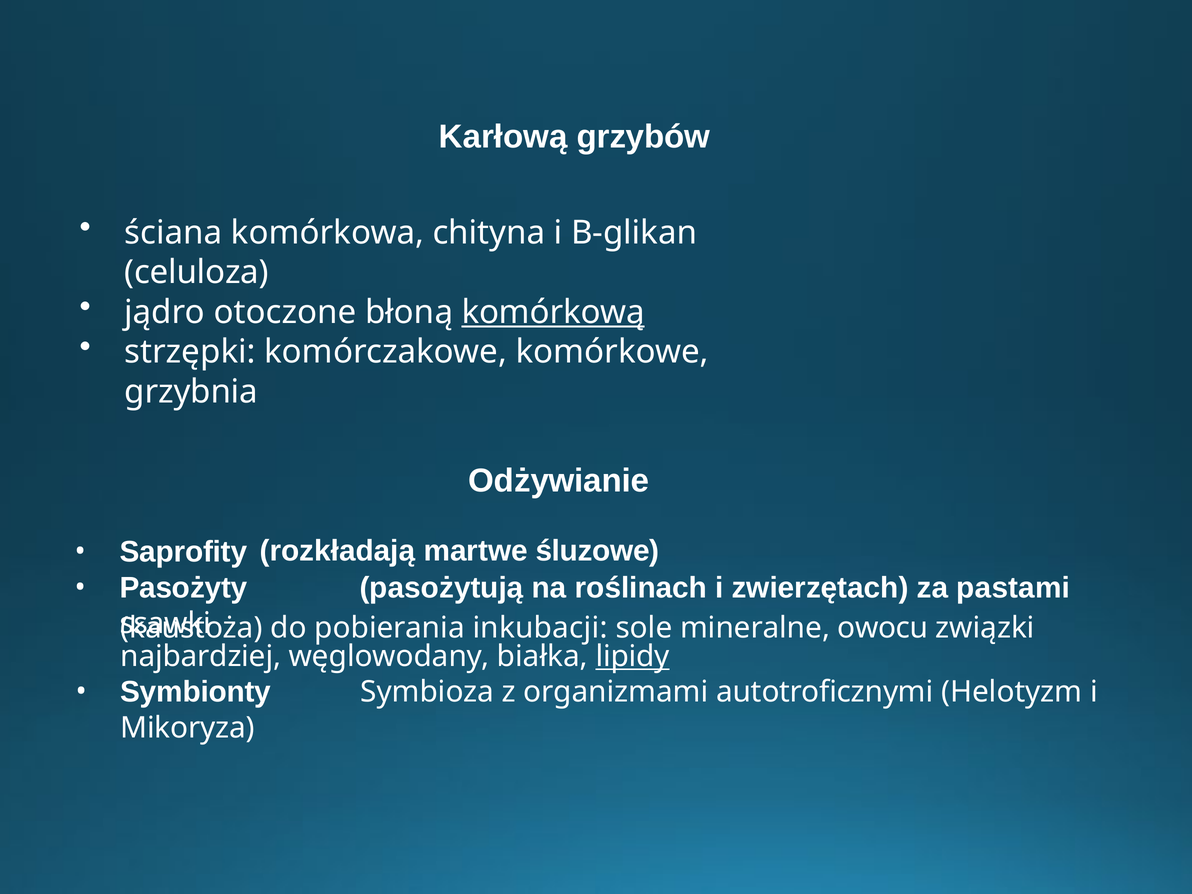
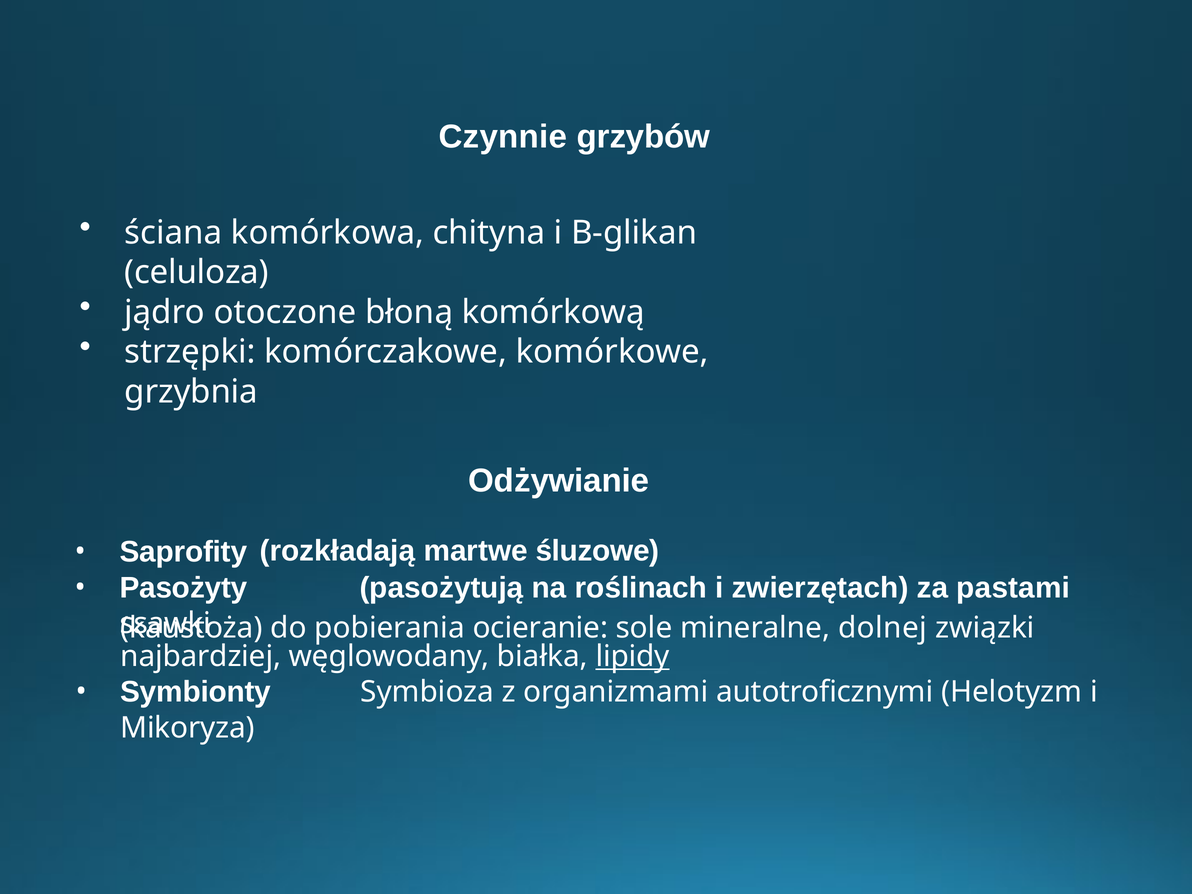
Karłową: Karłową -> Czynnie (503, 137)
komórkową underline: present -> none (553, 312)
inkubacji: inkubacji -> ocieranie (540, 628)
owocu: owocu -> dolnej (883, 628)
